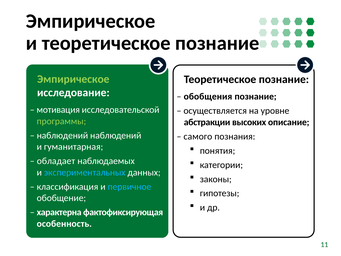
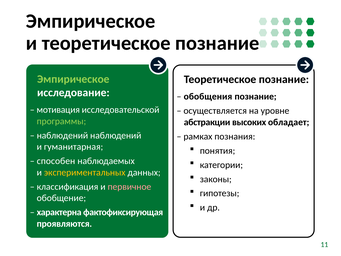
описание: описание -> обладает (289, 122)
самого: самого -> рамках (198, 136)
обладает: обладает -> способен (56, 161)
экспериментальных colour: light blue -> yellow (85, 172)
первичное colour: light blue -> pink (129, 186)
особенность: особенность -> проявляются (64, 223)
